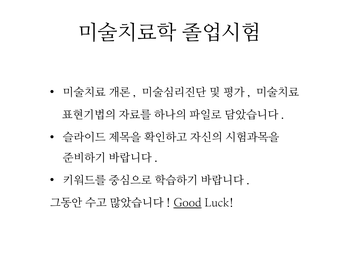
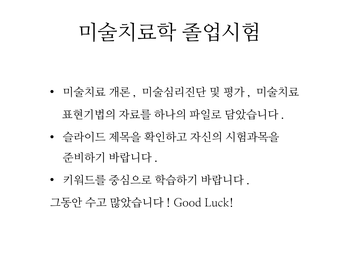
Good underline: present -> none (187, 203)
